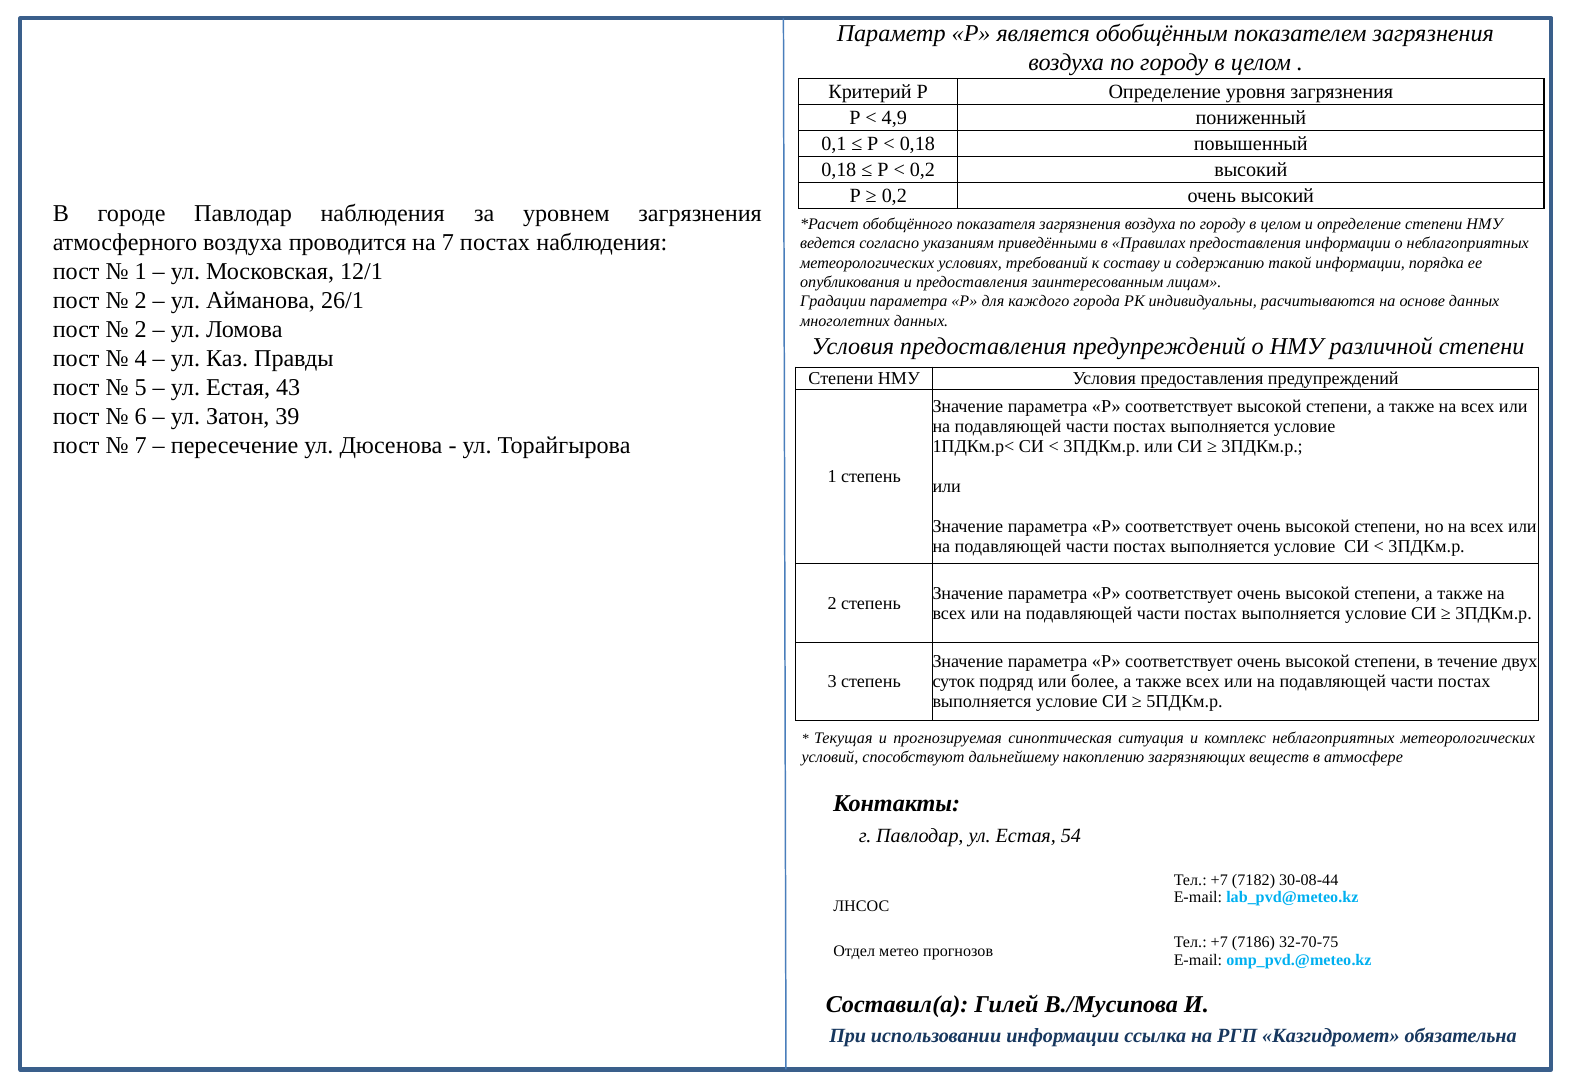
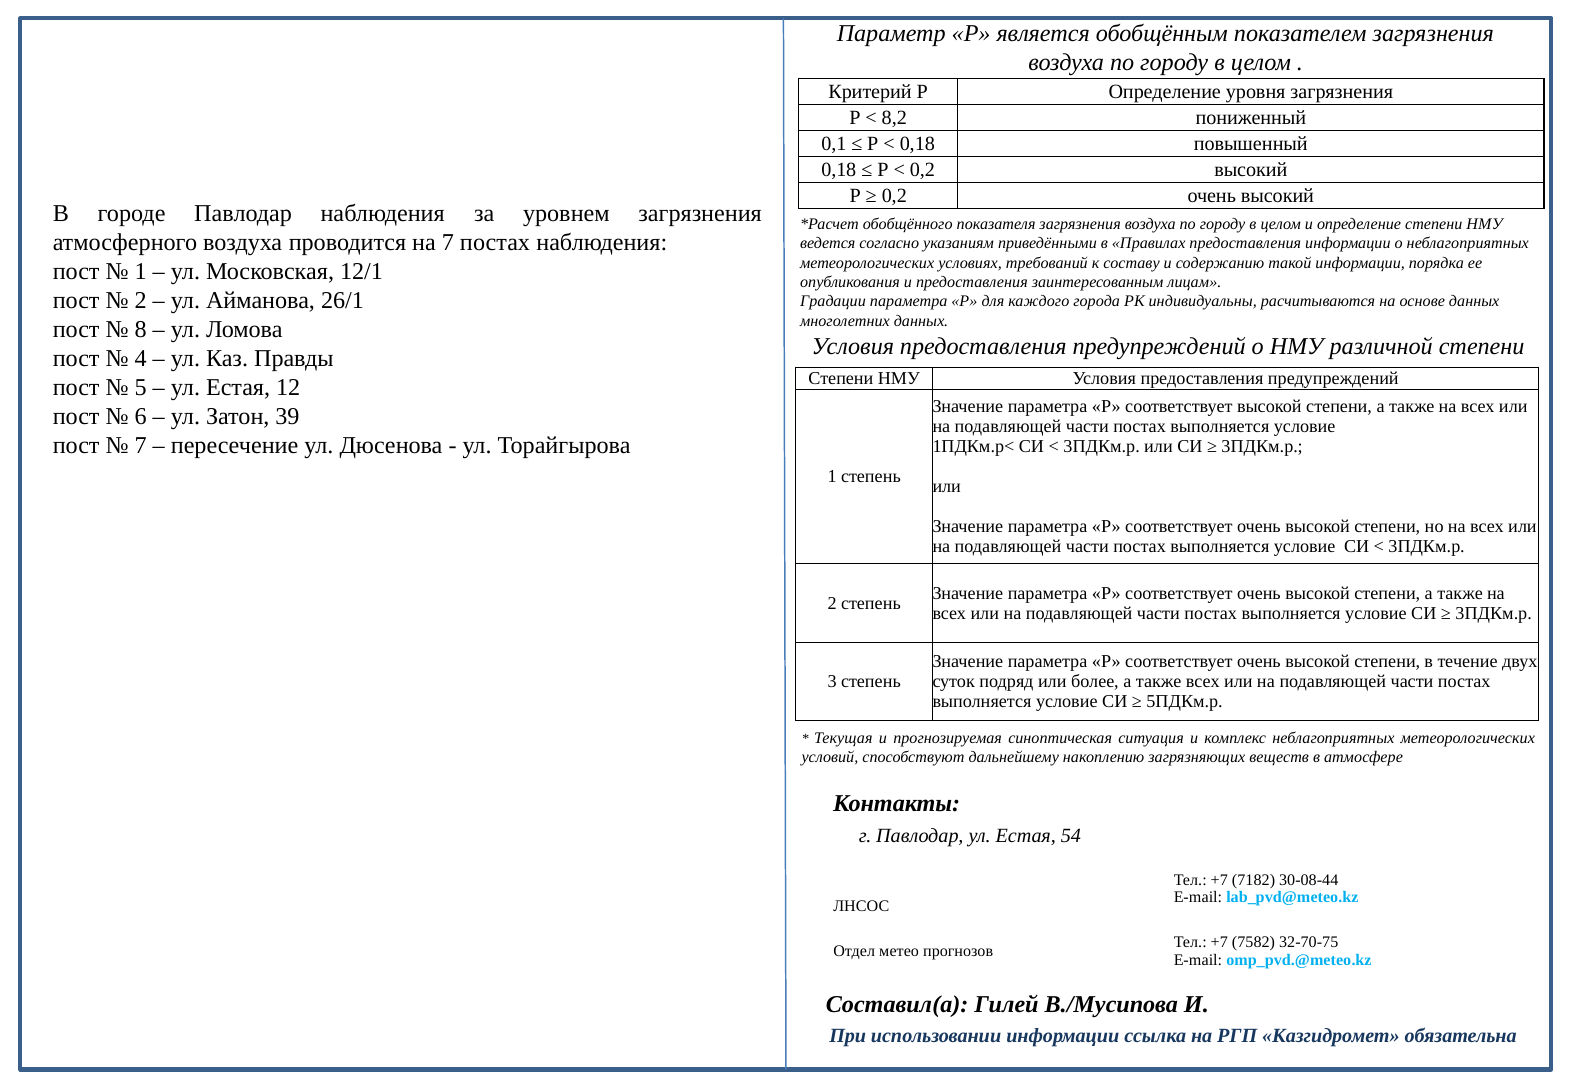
4,9: 4,9 -> 8,2 (894, 118)
2: 2 -> 8 (141, 329)
43: 43 -> 12 (288, 387)
7186: 7186 -> 7582 (1253, 943)
